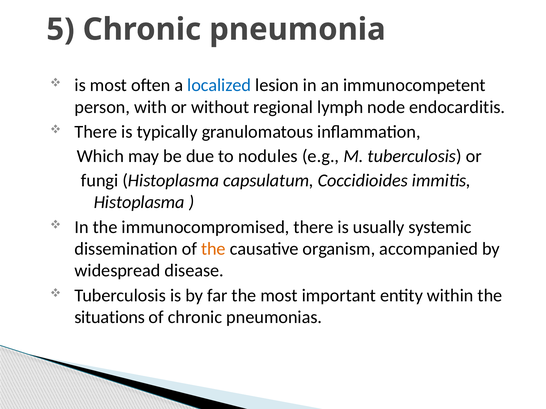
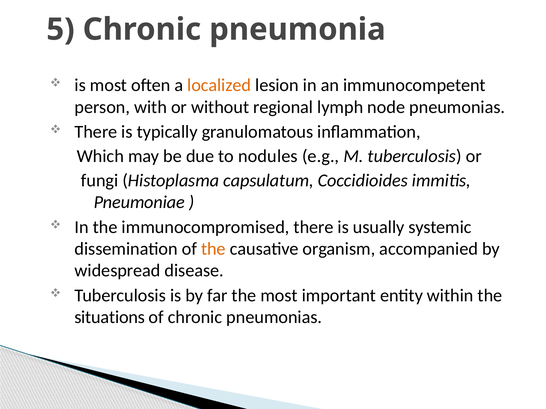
localized colour: blue -> orange (219, 85)
node endocarditis: endocarditis -> pneumonias (457, 107)
Histoplasma: Histoplasma -> Pneumoniae (139, 202)
